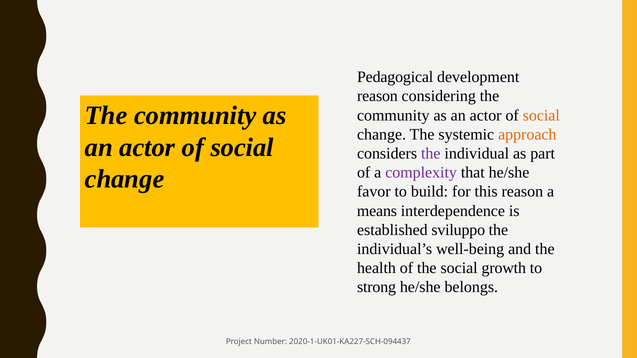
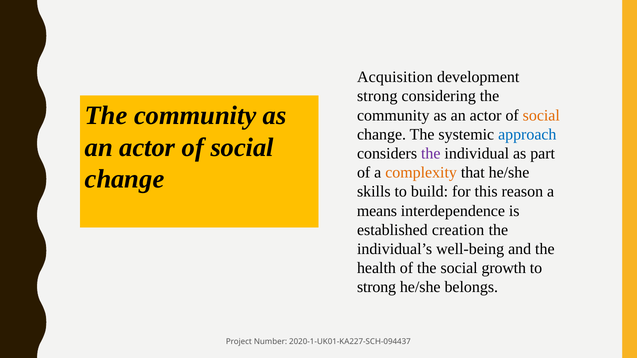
Pedagogical: Pedagogical -> Acquisition (395, 77)
reason: reason -> strong (377, 96)
approach colour: orange -> blue (527, 135)
complexity colour: purple -> orange (421, 173)
favor: favor -> skills (374, 192)
sviluppo: sviluppo -> creation (458, 230)
